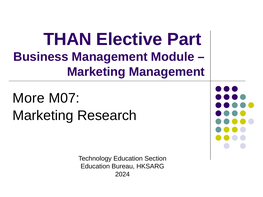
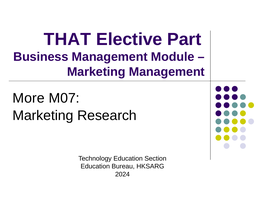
THAN: THAN -> THAT (67, 39)
